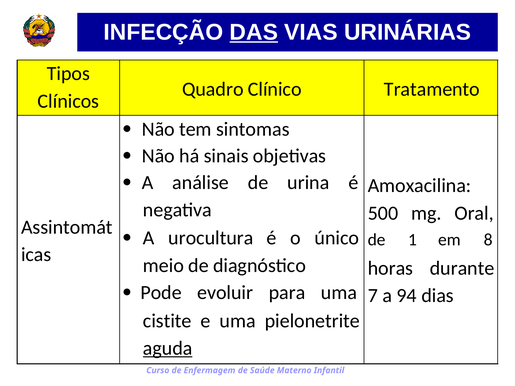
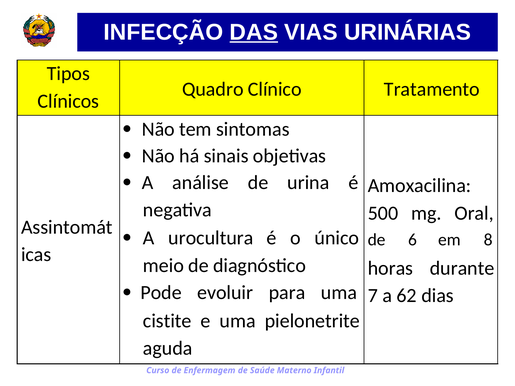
1: 1 -> 6 (412, 240)
94: 94 -> 62 (407, 296)
aguda underline: present -> none (168, 348)
